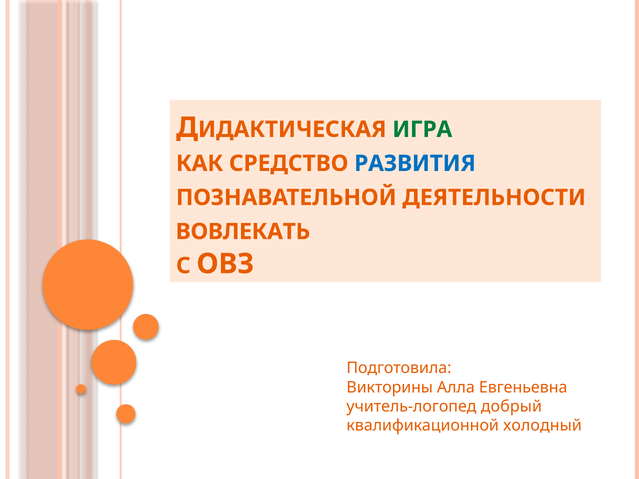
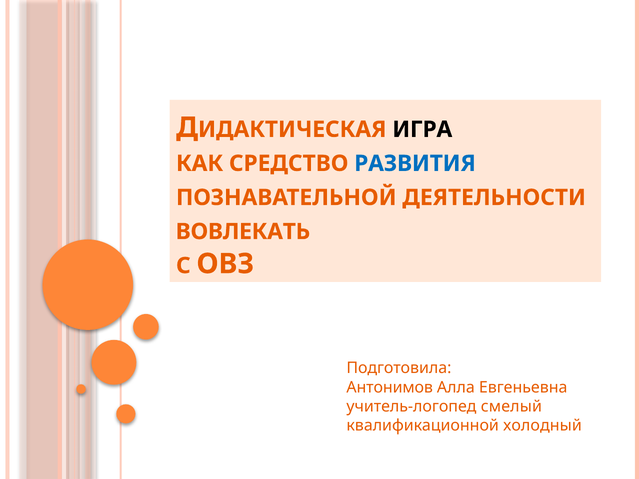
ИГРА colour: green -> black (422, 129)
Викторины: Викторины -> Антонимов (390, 387)
добрый: добрый -> смелый (511, 407)
